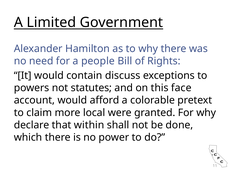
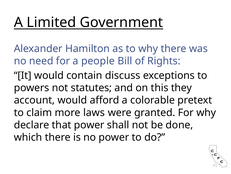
face: face -> they (181, 87)
local: local -> laws (94, 112)
that within: within -> power (89, 124)
